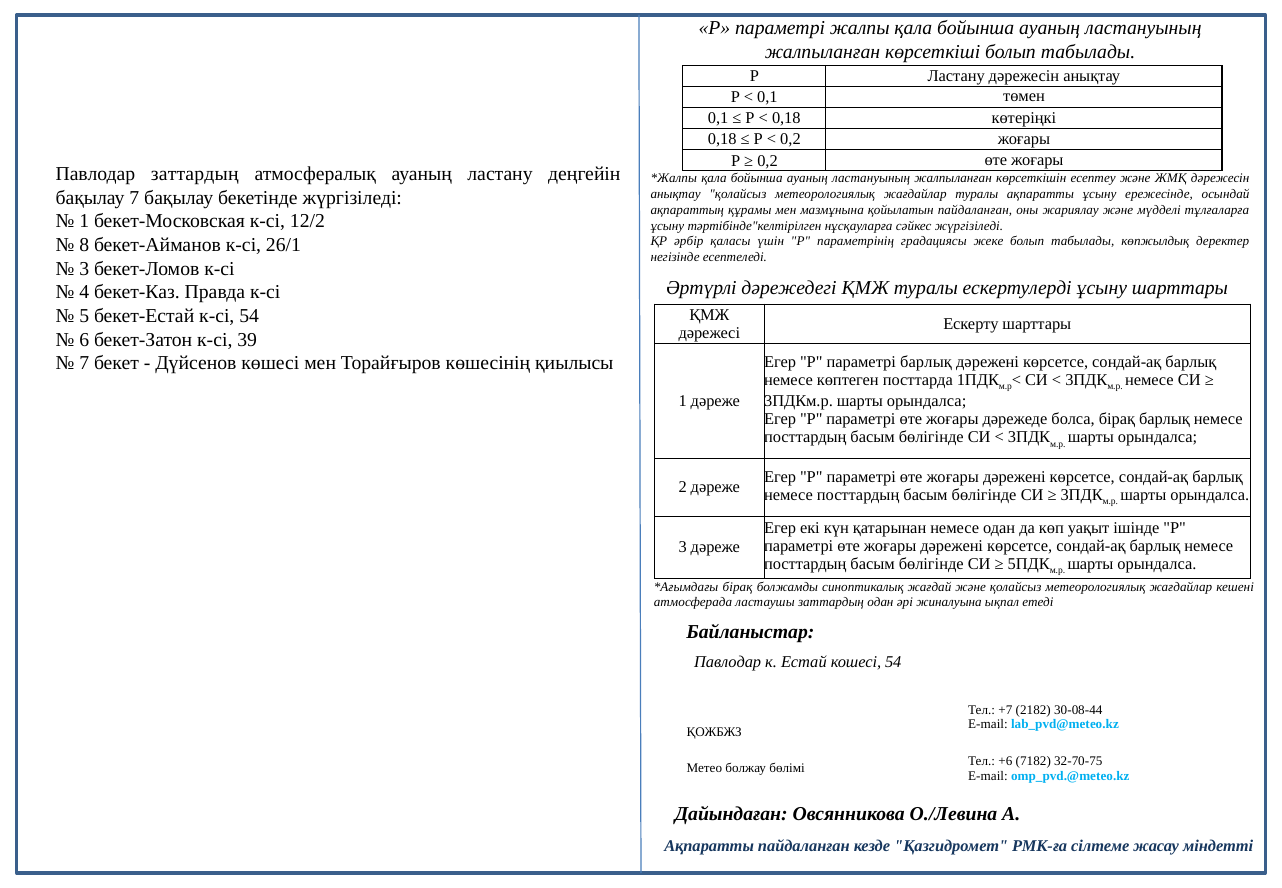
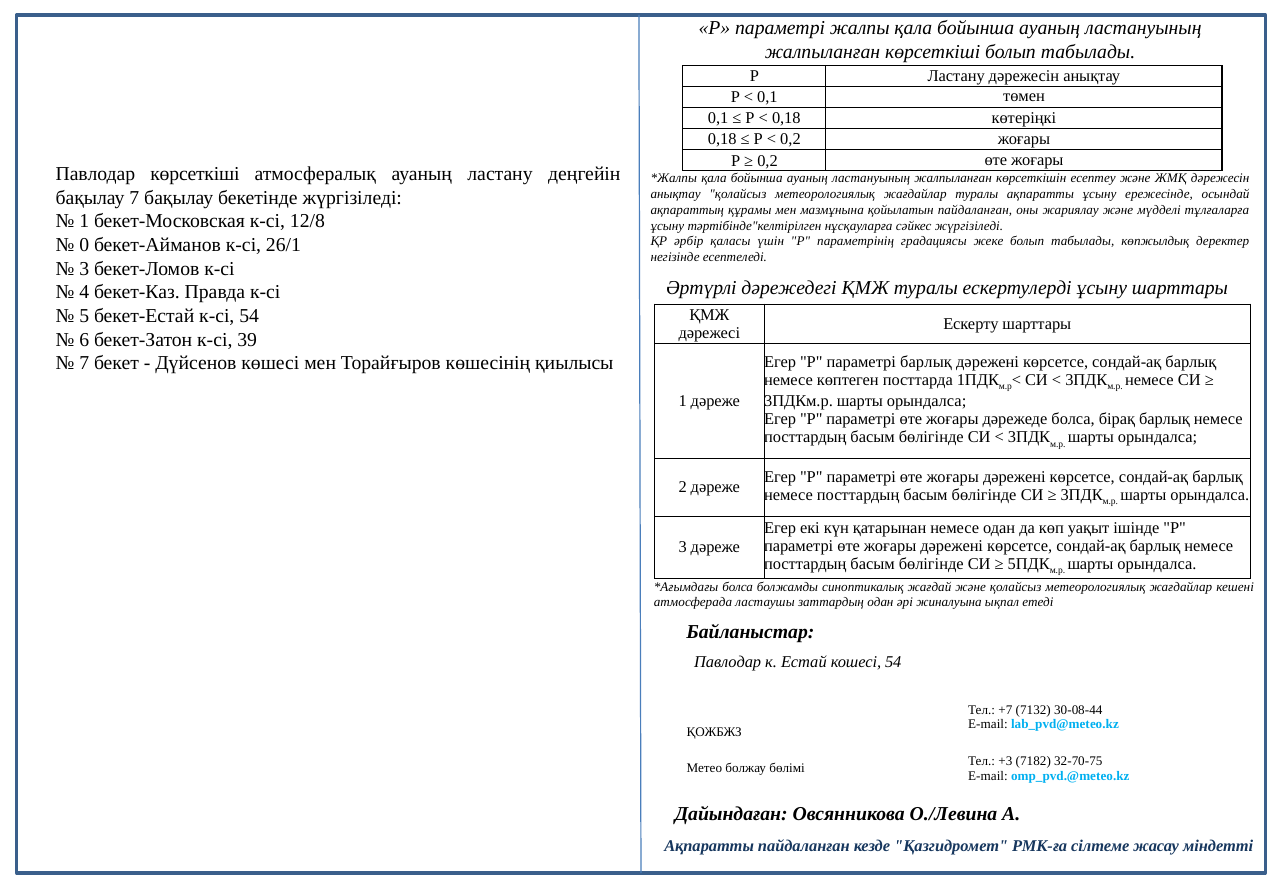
Павлодар заттардың: заттардың -> көрсеткіші (195, 174)
12/2: 12/2 -> 12/8 (307, 221)
8: 8 -> 0 (84, 245)
бірақ: бірақ -> болса (738, 586)
2182: 2182 -> 7132 (1033, 710)
+6: +6 -> +3 (1005, 761)
